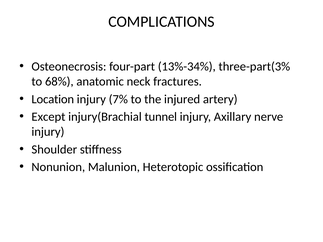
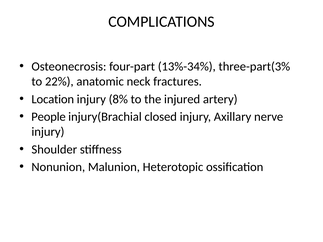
68%: 68% -> 22% (59, 82)
7%: 7% -> 8% (118, 99)
Except: Except -> People (49, 117)
tunnel: tunnel -> closed (161, 117)
